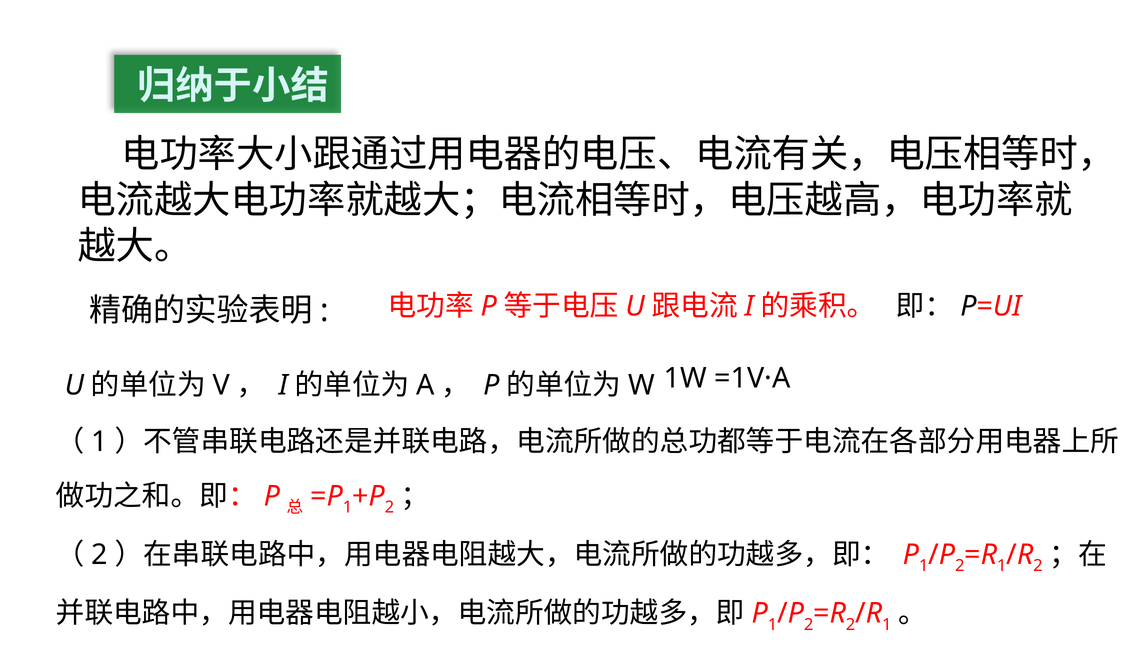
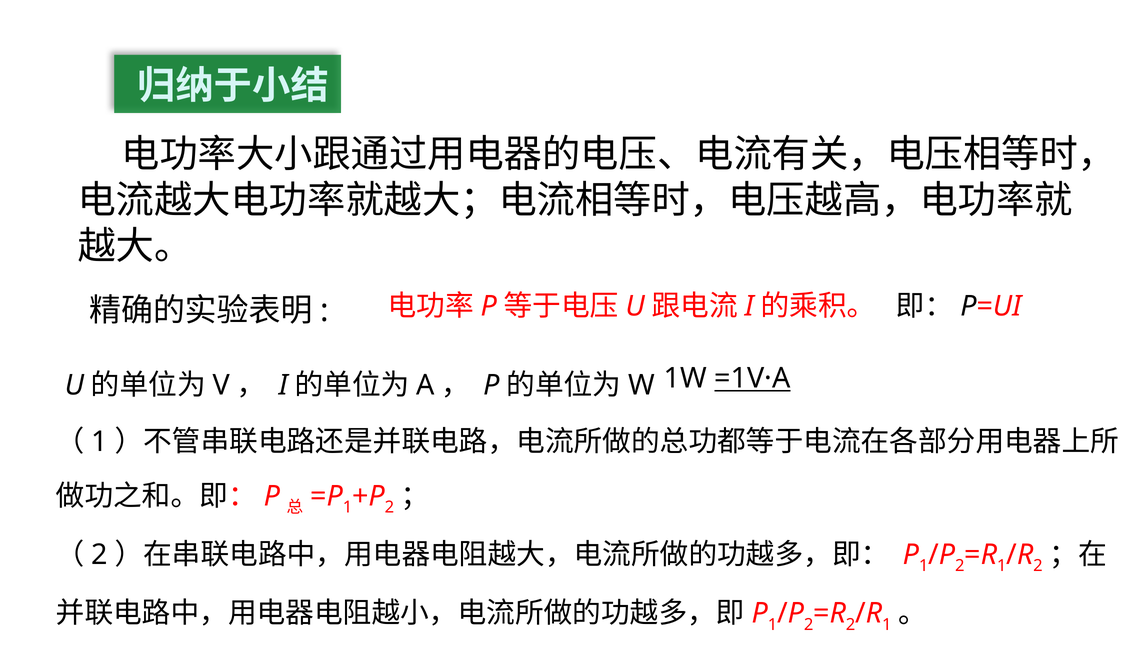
=1V·A underline: none -> present (752, 378)
